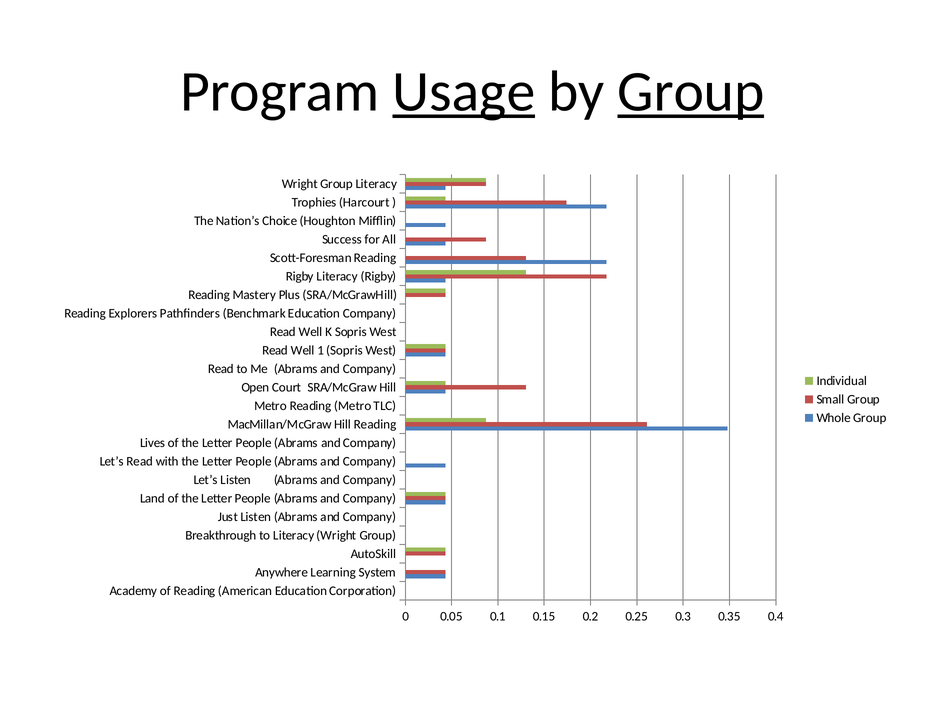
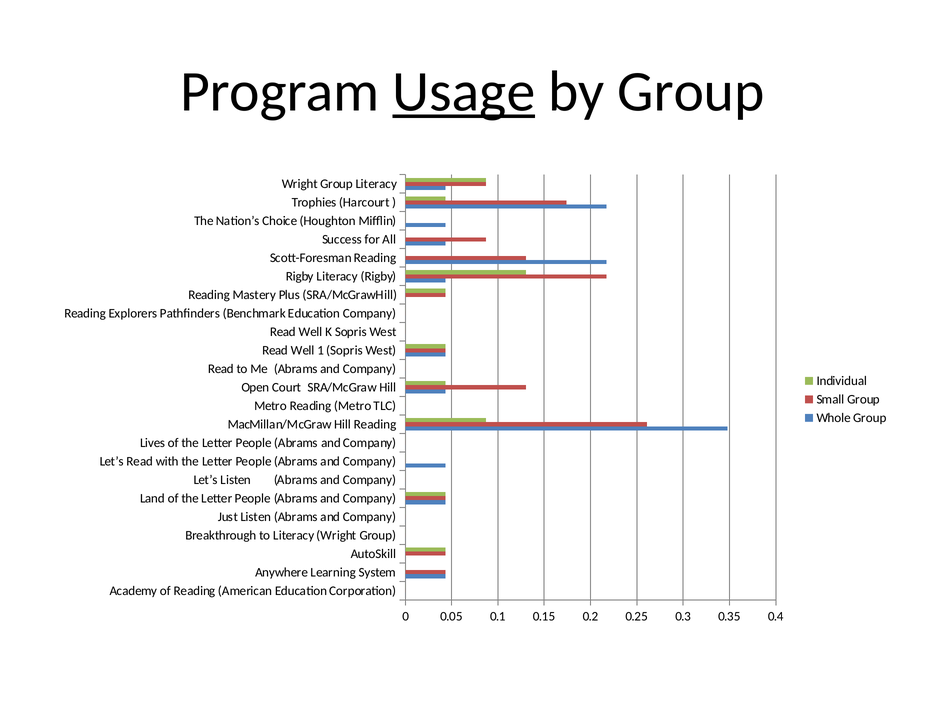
Group underline: present -> none (691, 91)
